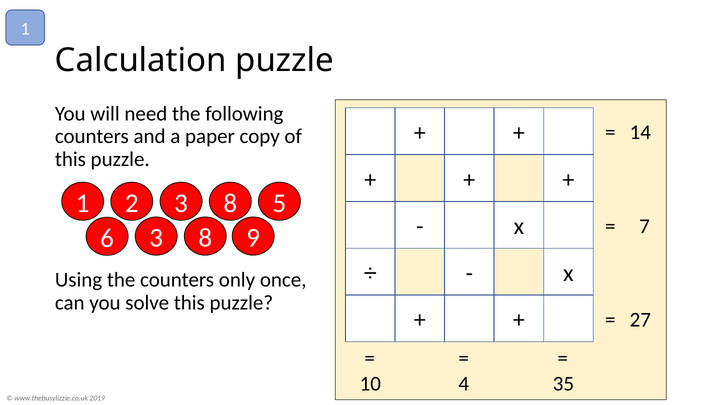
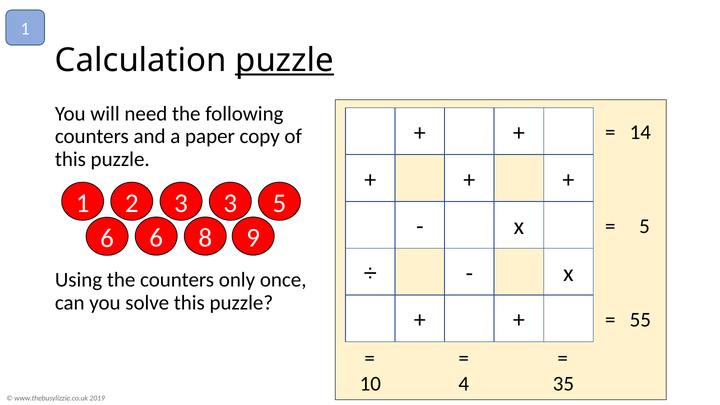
puzzle underline: none -> present (285, 60)
1 8: 8 -> 3 (230, 203)
7: 7 -> 5 (644, 226)
6 3: 3 -> 6 (156, 238)
27: 27 -> 55 (640, 320)
